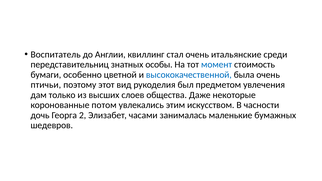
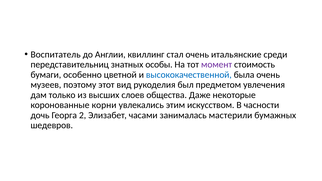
момент colour: blue -> purple (217, 65)
птичьи: птичьи -> музеев (46, 85)
потом: потом -> корни (104, 105)
маленькие: маленькие -> мастерили (231, 115)
